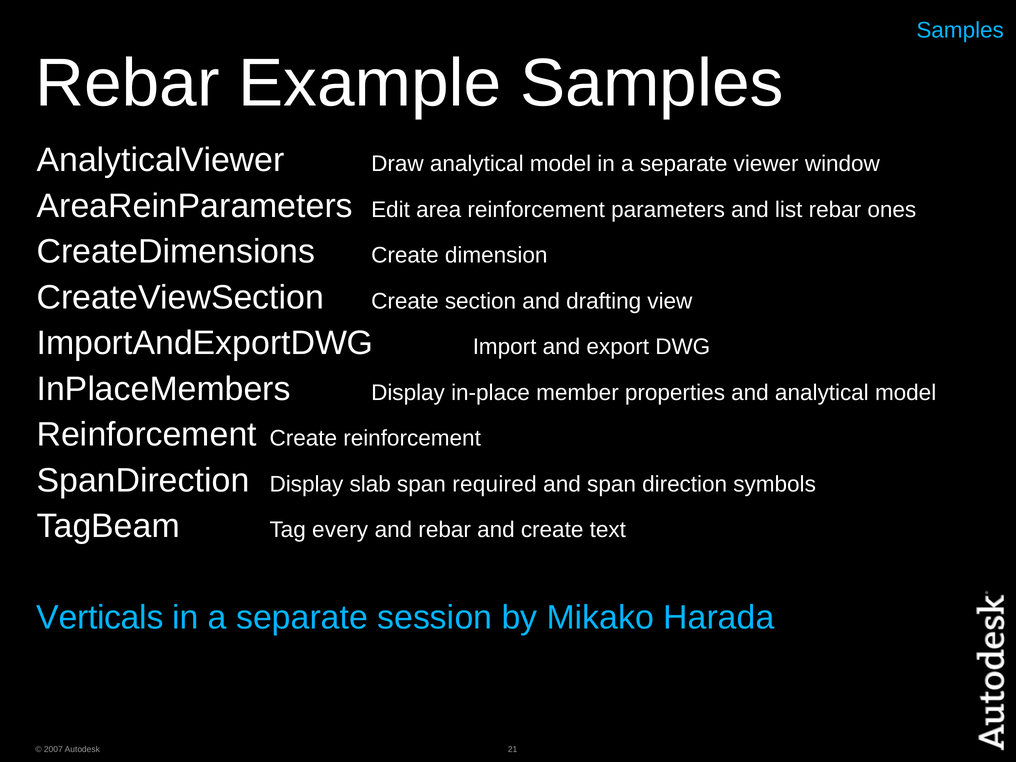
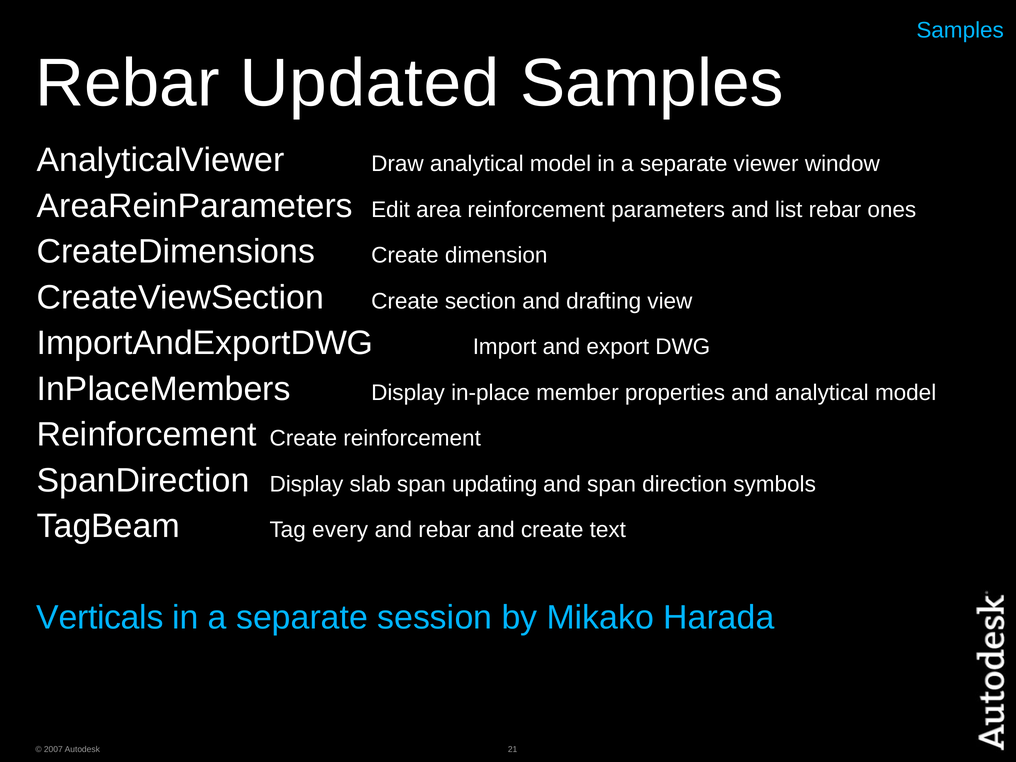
Example: Example -> Updated (370, 83)
required: required -> updating (495, 484)
